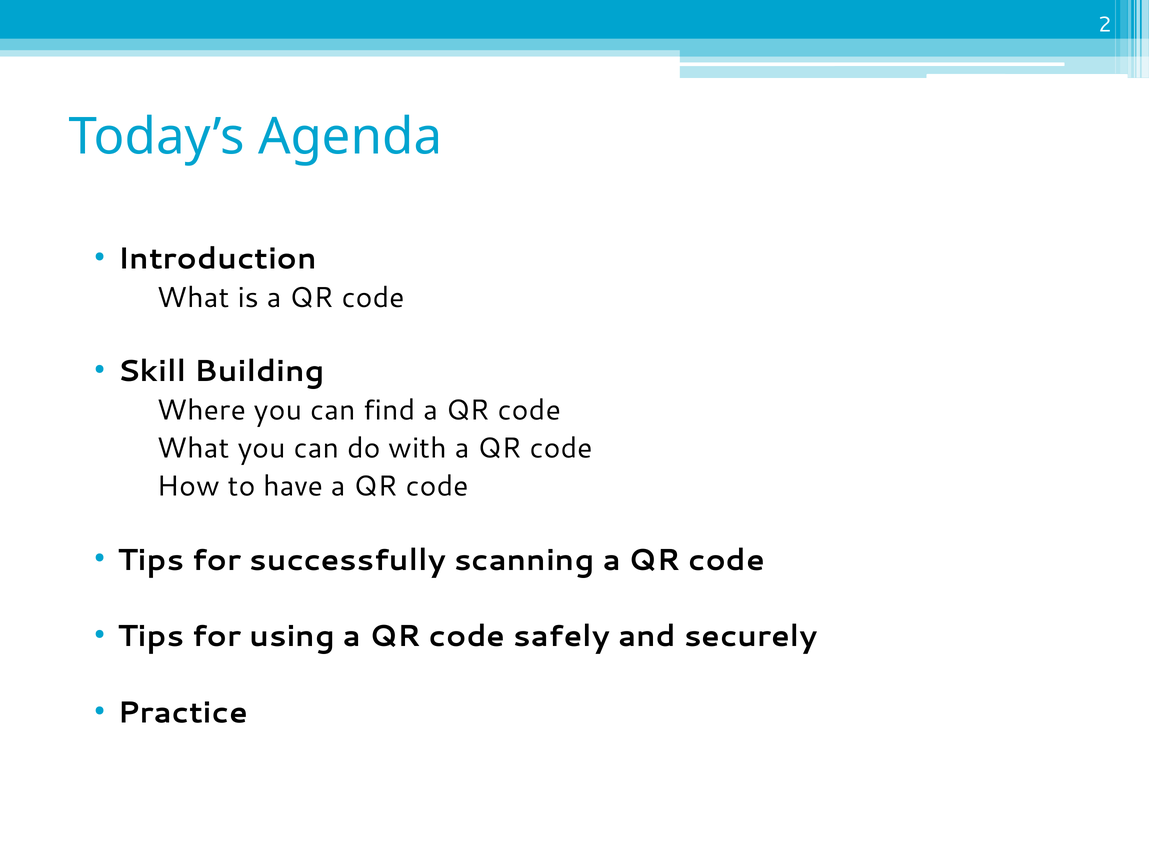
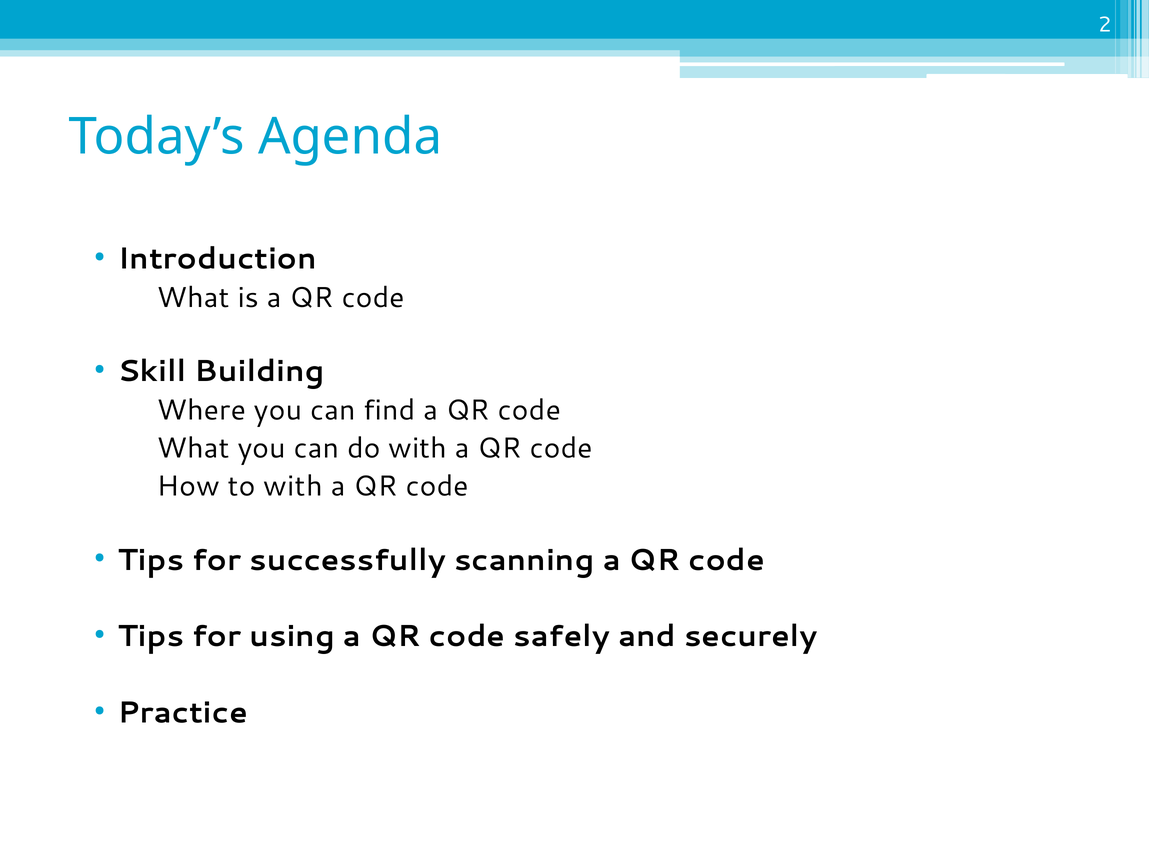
to have: have -> with (293, 486)
